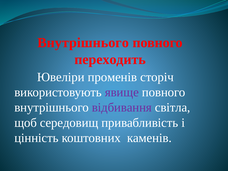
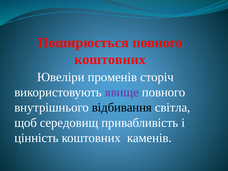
Внутрішнього: Внутрішнього -> Поширюється (83, 43)
переходить: переходить -> коштовних (110, 59)
відбивання colour: purple -> black (122, 107)
